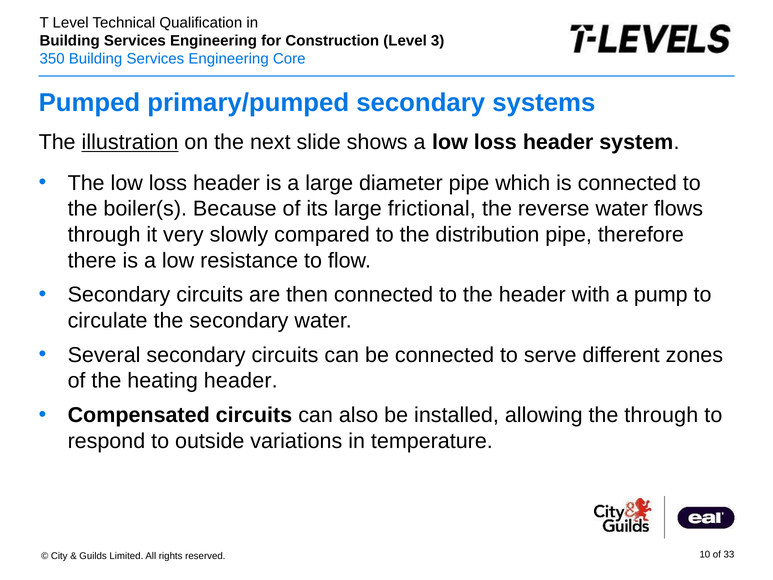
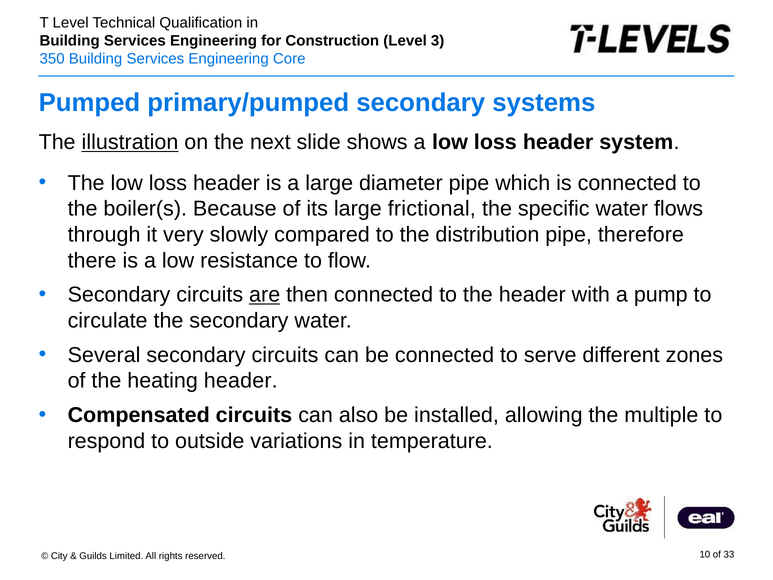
reverse: reverse -> specific (554, 209)
are underline: none -> present (265, 295)
the through: through -> multiple (661, 415)
